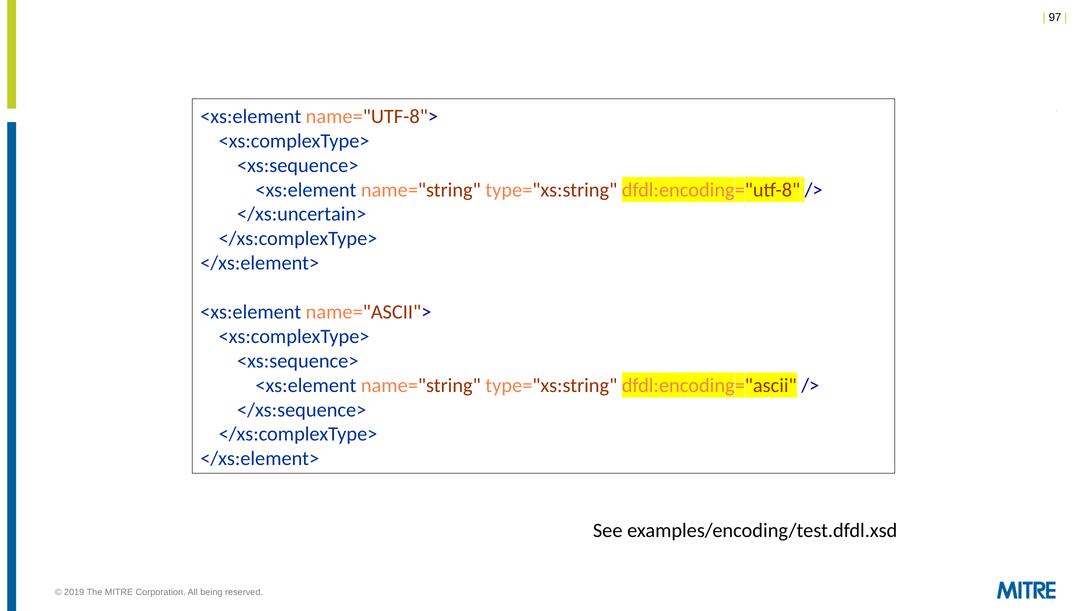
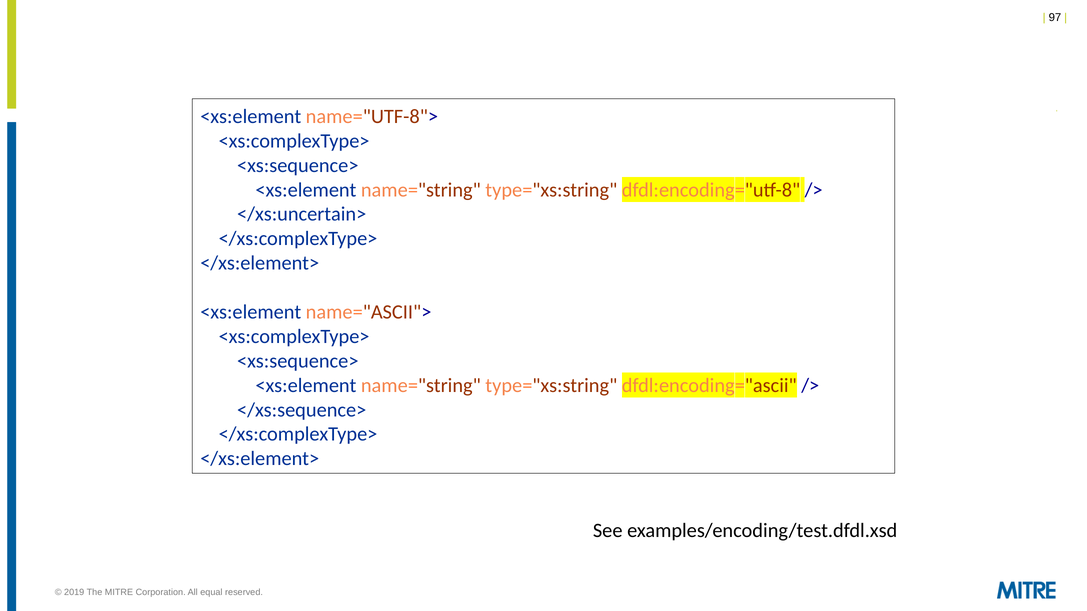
being: being -> equal (211, 593)
